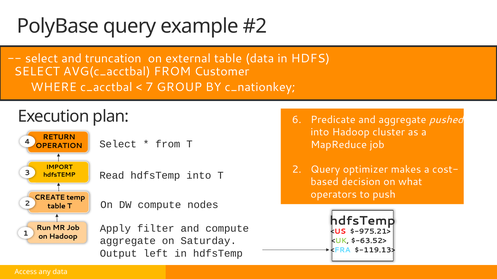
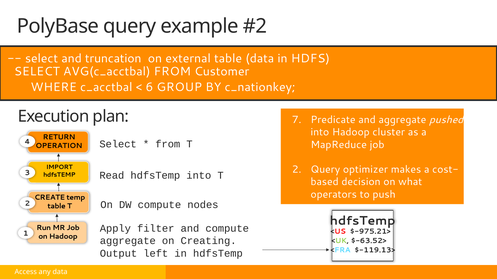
7: 7 -> 6 (149, 87)
6: 6 -> 7 (297, 120)
Saturday: Saturday -> Creating (209, 241)
